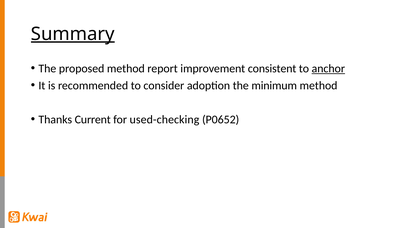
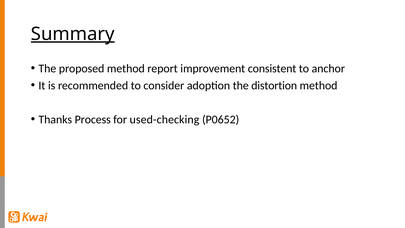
anchor underline: present -> none (328, 68)
minimum: minimum -> distortion (274, 85)
Current: Current -> Process (93, 119)
